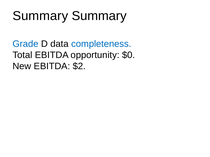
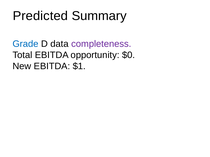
Summary: Summary -> Predicted (40, 16)
completeness colour: blue -> purple (101, 44)
$2: $2 -> $1 (79, 66)
